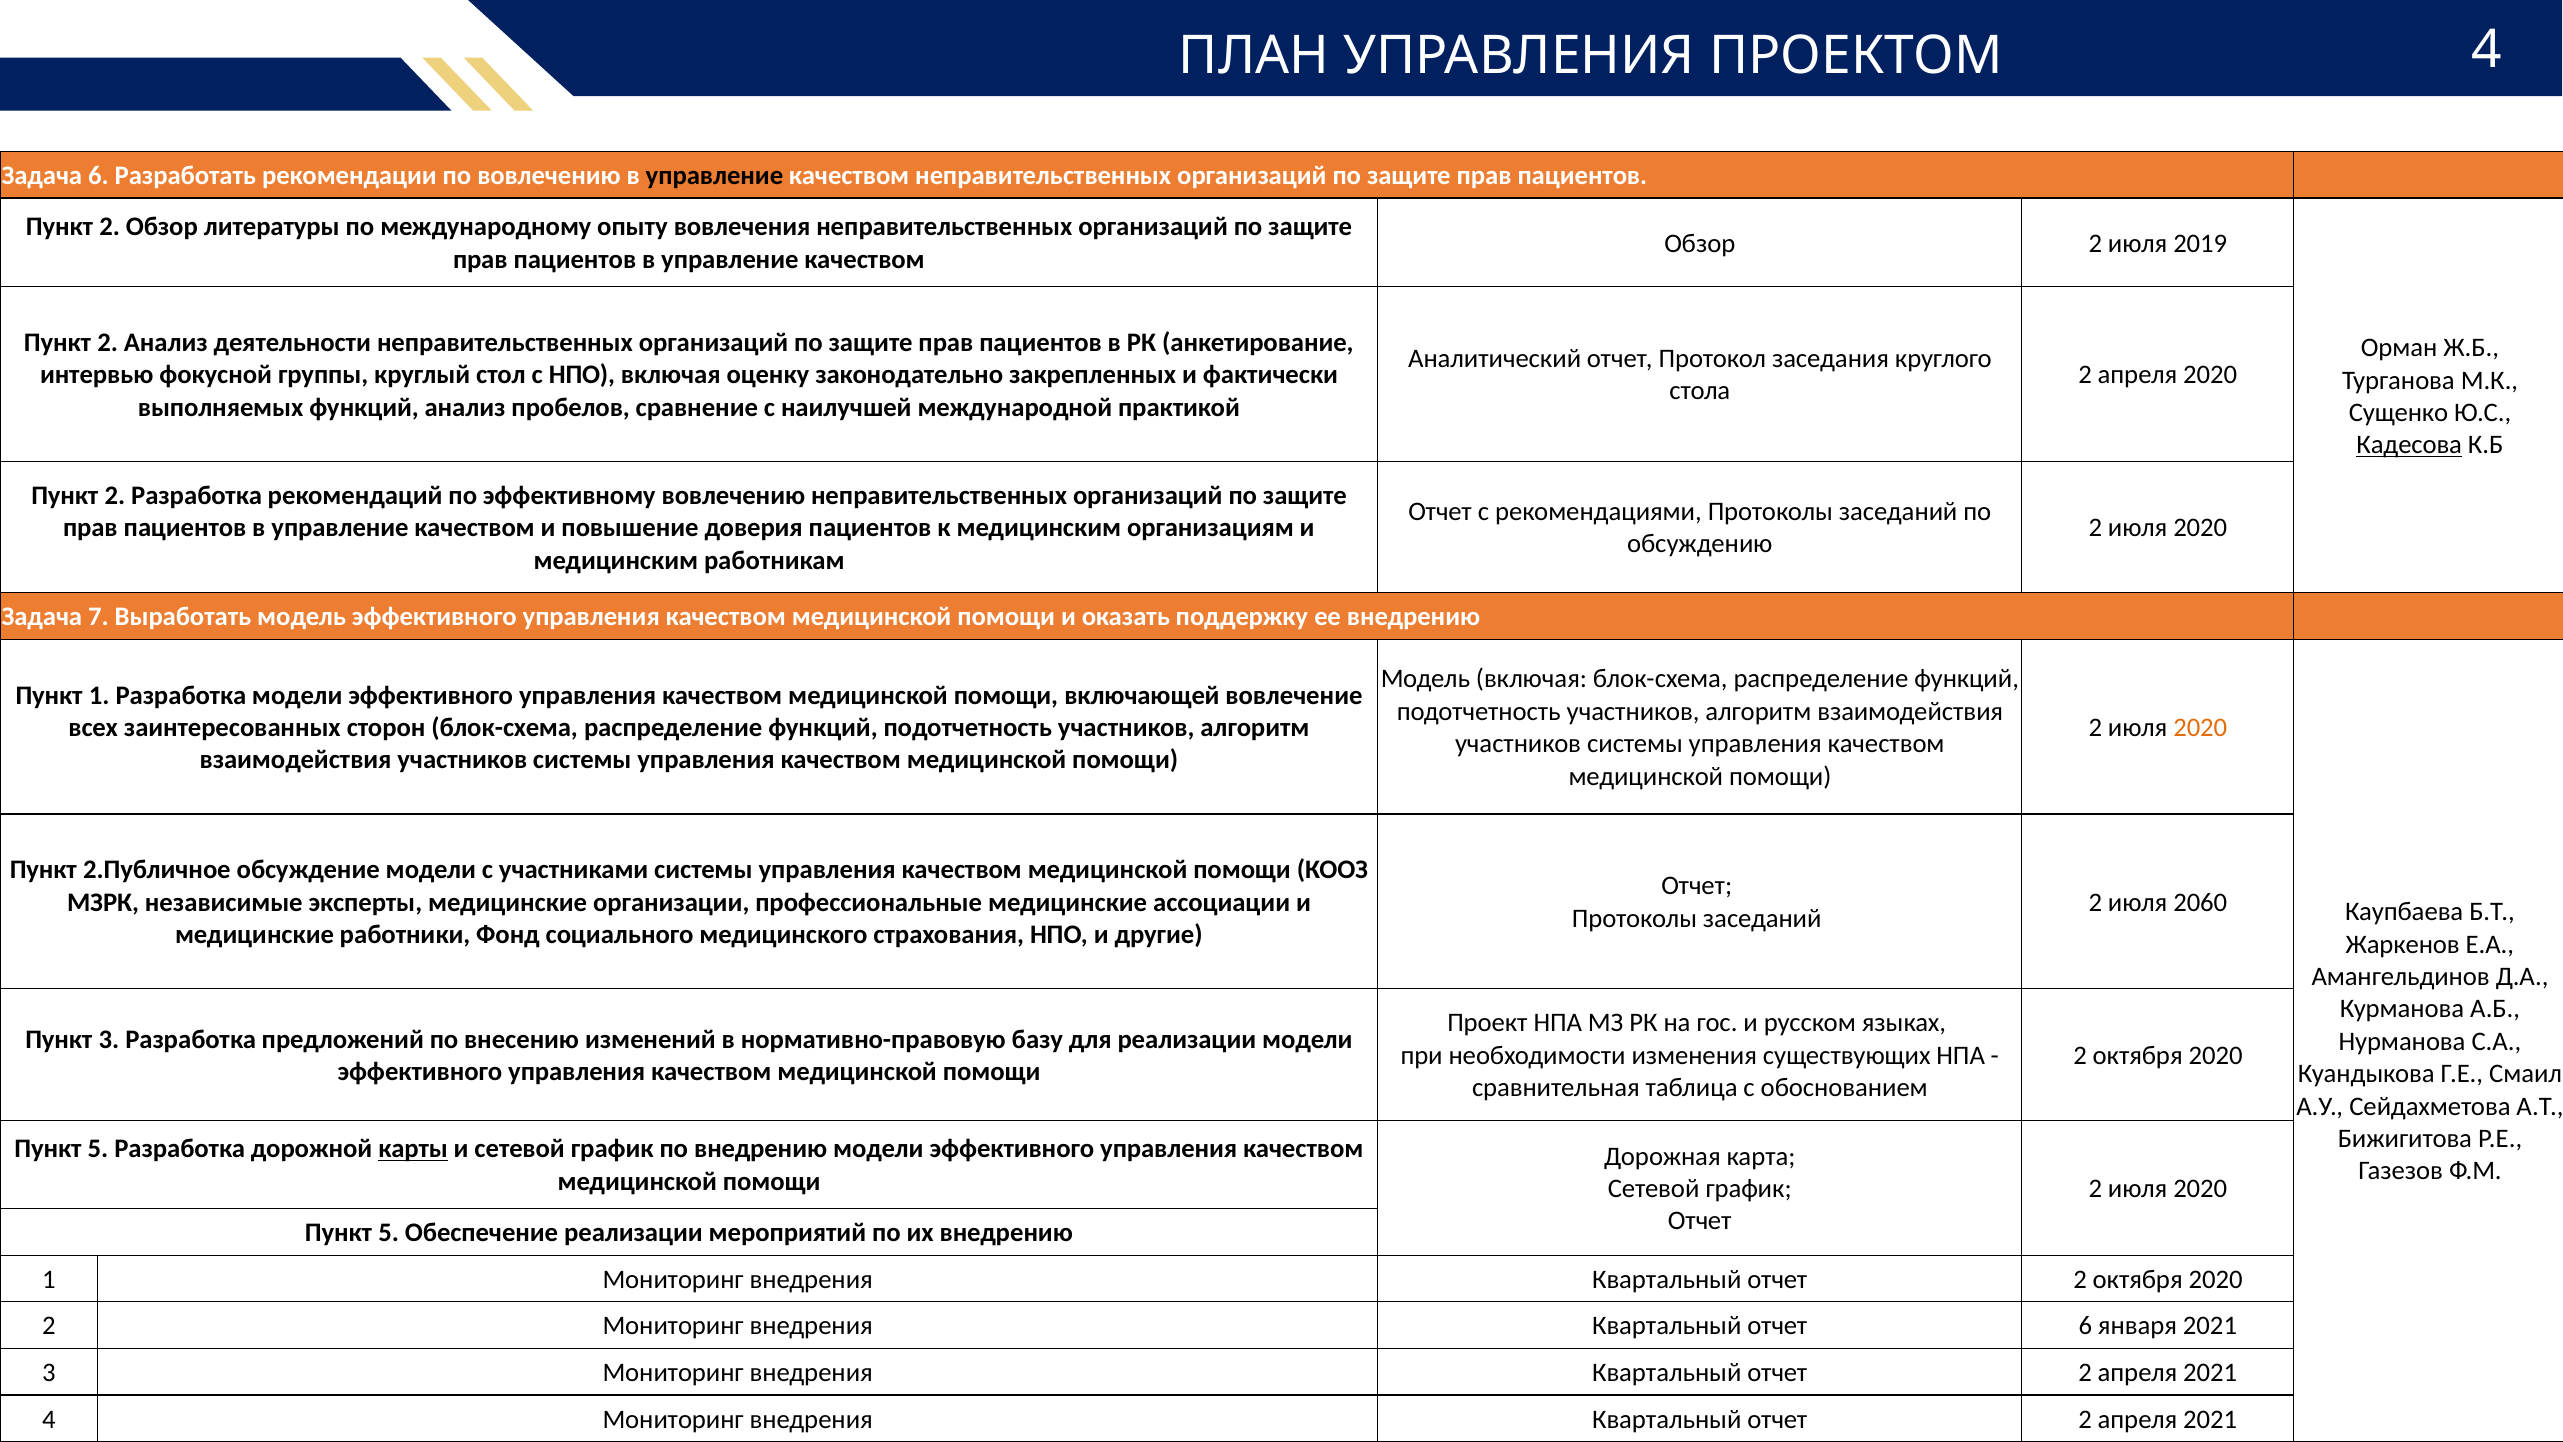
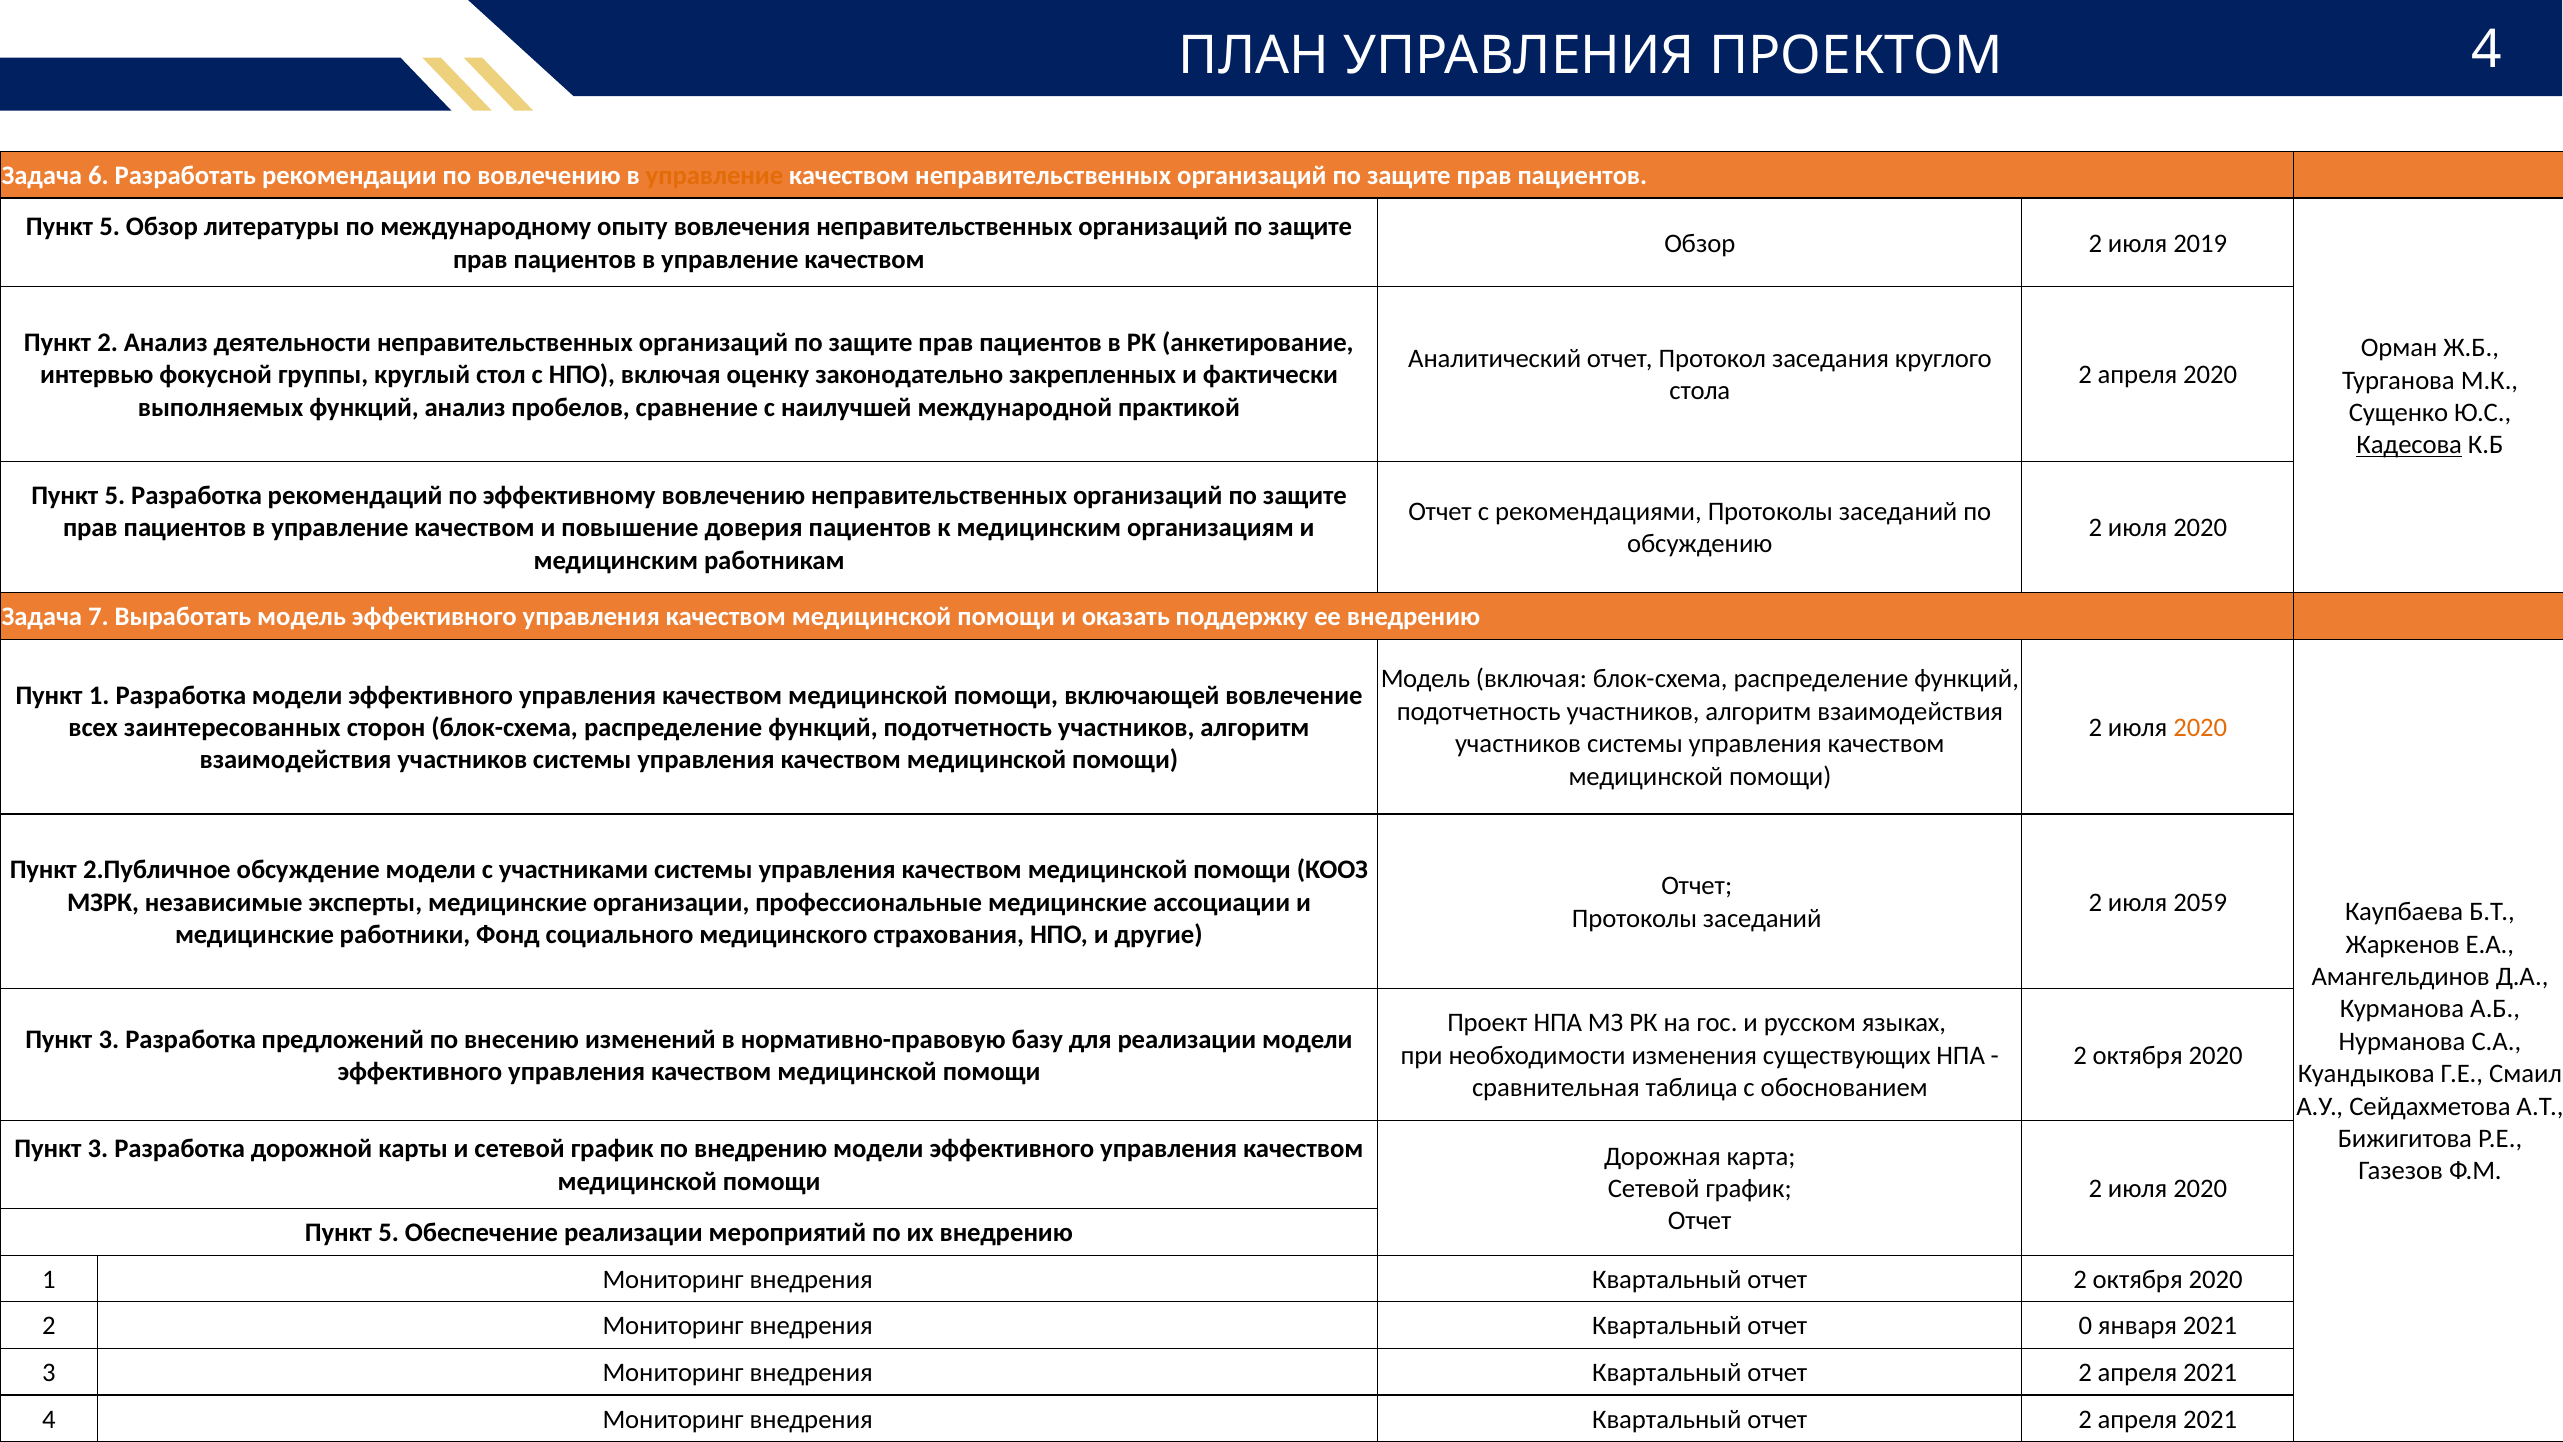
управление colour: black -> orange (714, 176)
2: 2 -> 5 (110, 227)
2: 2 -> 5 (115, 495)
2060: 2060 -> 2059 (2200, 902)
5: 5 -> 3 (98, 1149)
карты underline: present -> none (413, 1149)
отчет 6: 6 -> 0 (2085, 1326)
